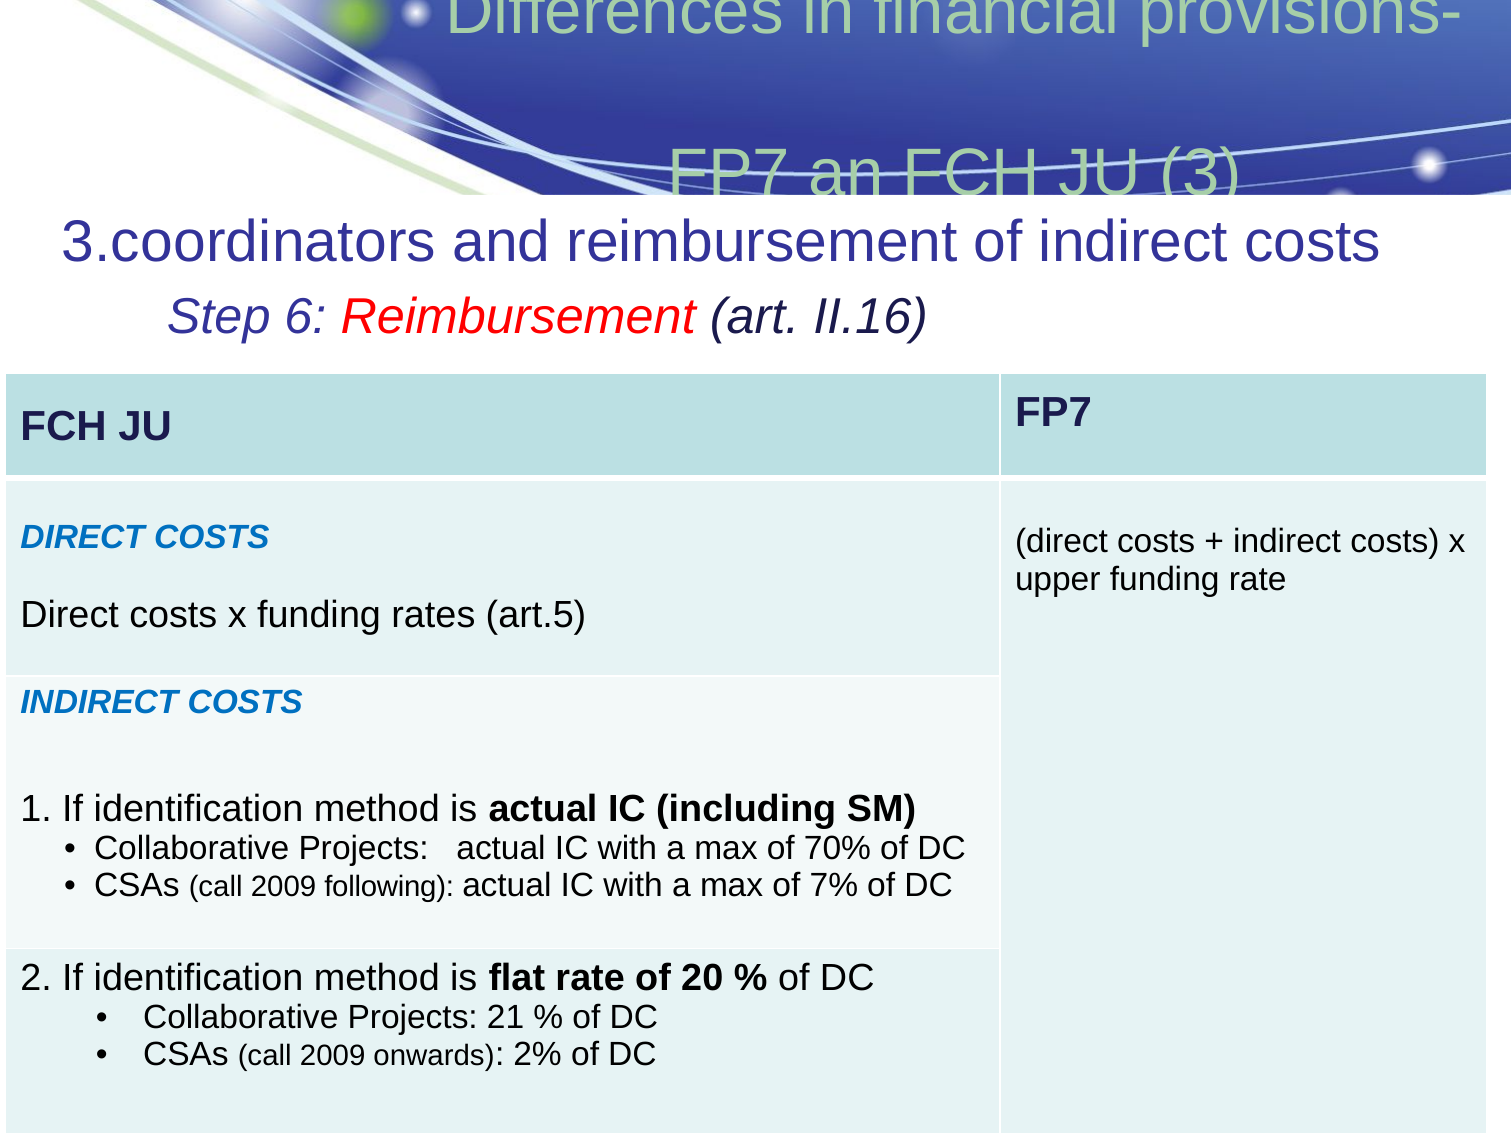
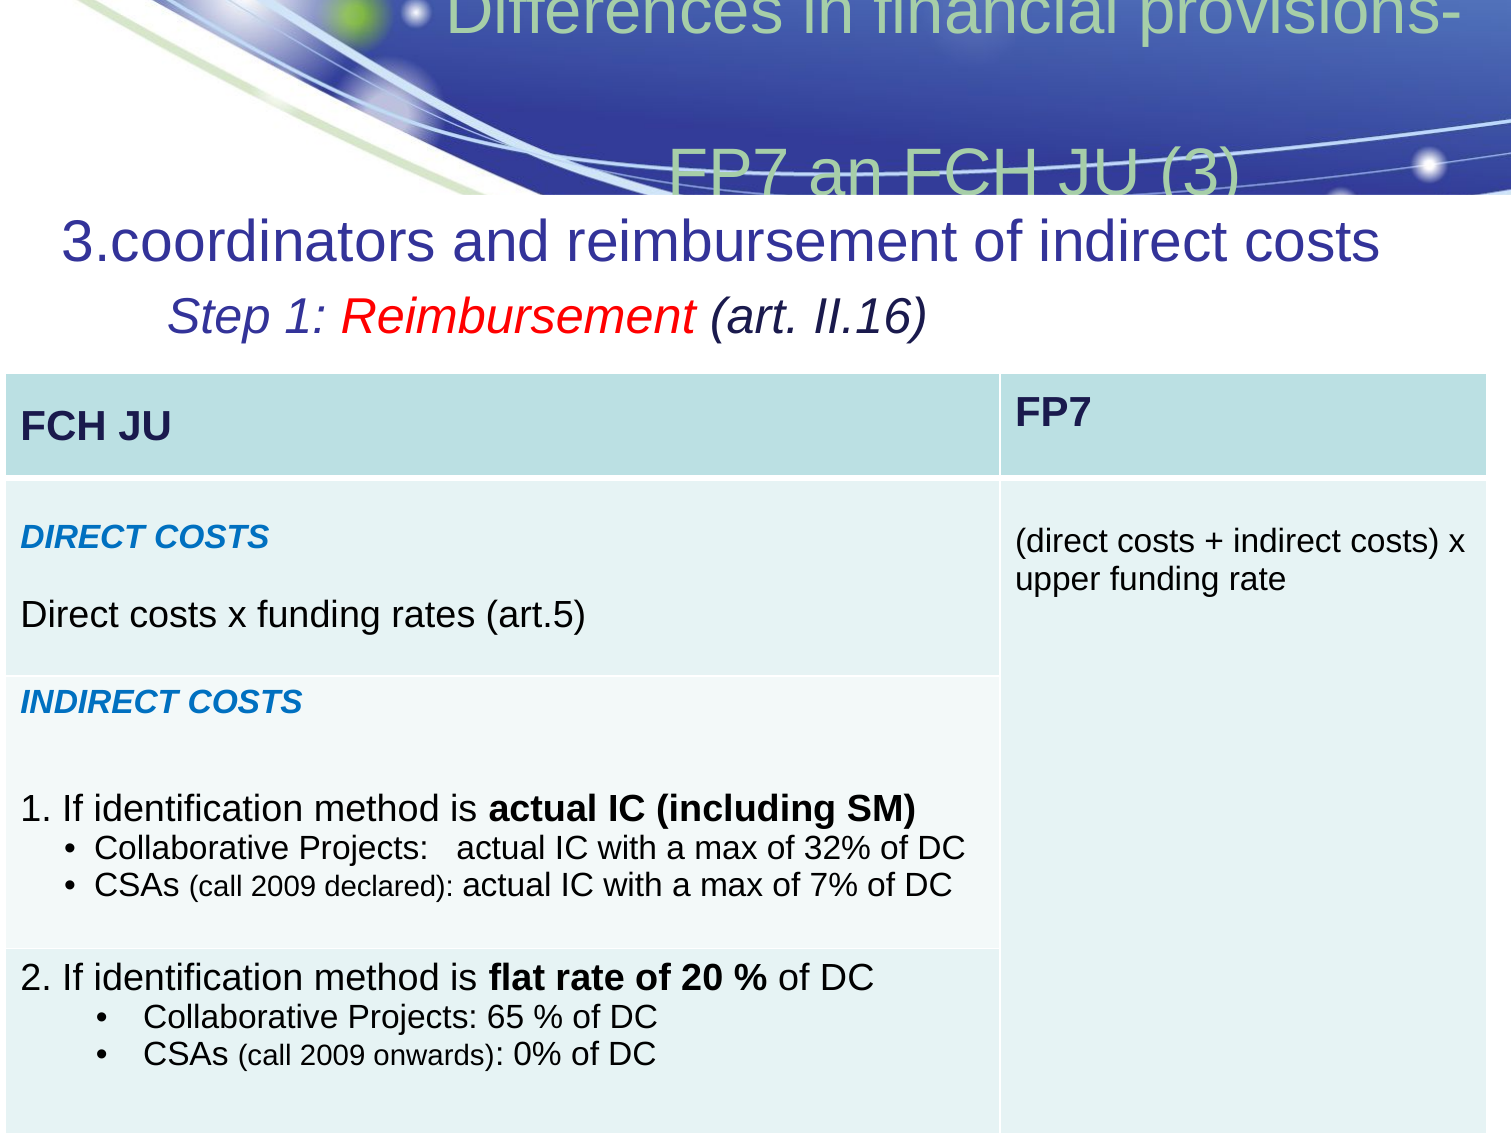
Step 6: 6 -> 1 (305, 317)
70%: 70% -> 32% (838, 848)
following: following -> declared (389, 887)
21: 21 -> 65 (506, 1018)
2%: 2% -> 0% (538, 1055)
